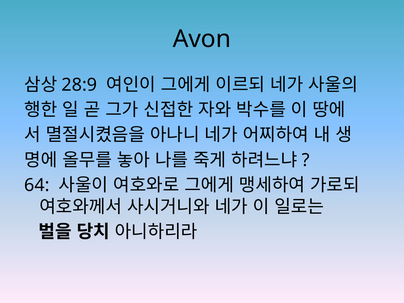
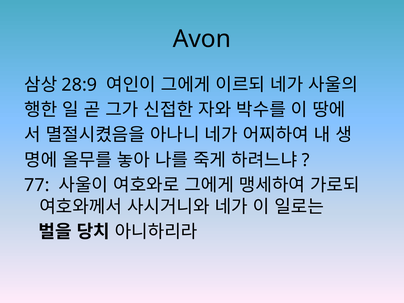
64: 64 -> 77 (37, 185)
